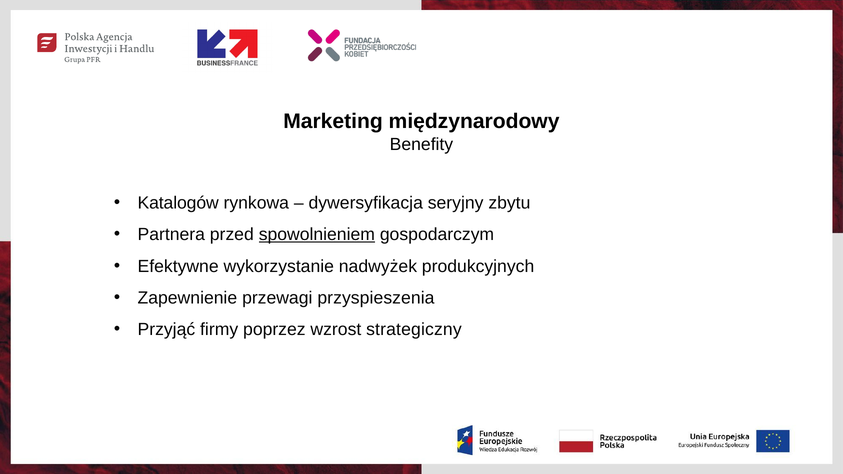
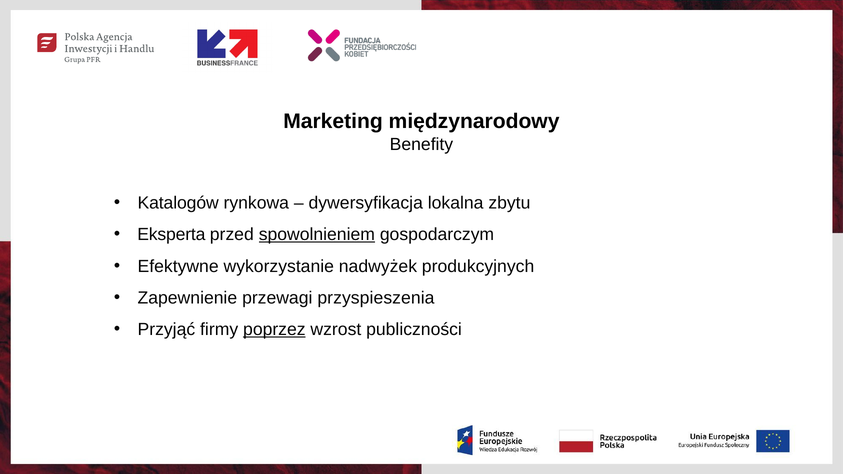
seryjny: seryjny -> lokalna (456, 203)
Partnera: Partnera -> Eksperta (171, 235)
poprzez underline: none -> present (274, 330)
strategiczny: strategiczny -> publiczności (414, 330)
